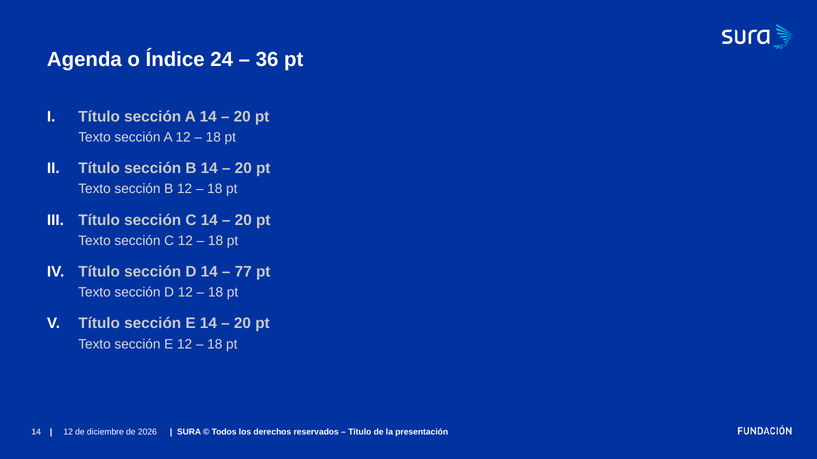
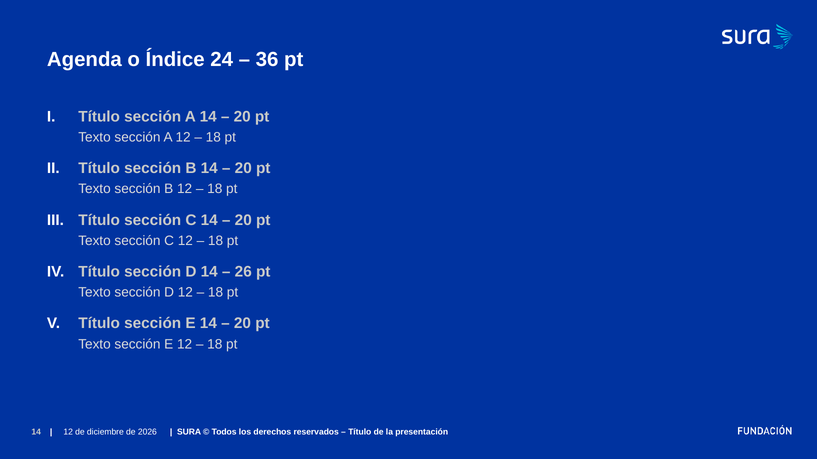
77: 77 -> 26 (243, 272)
